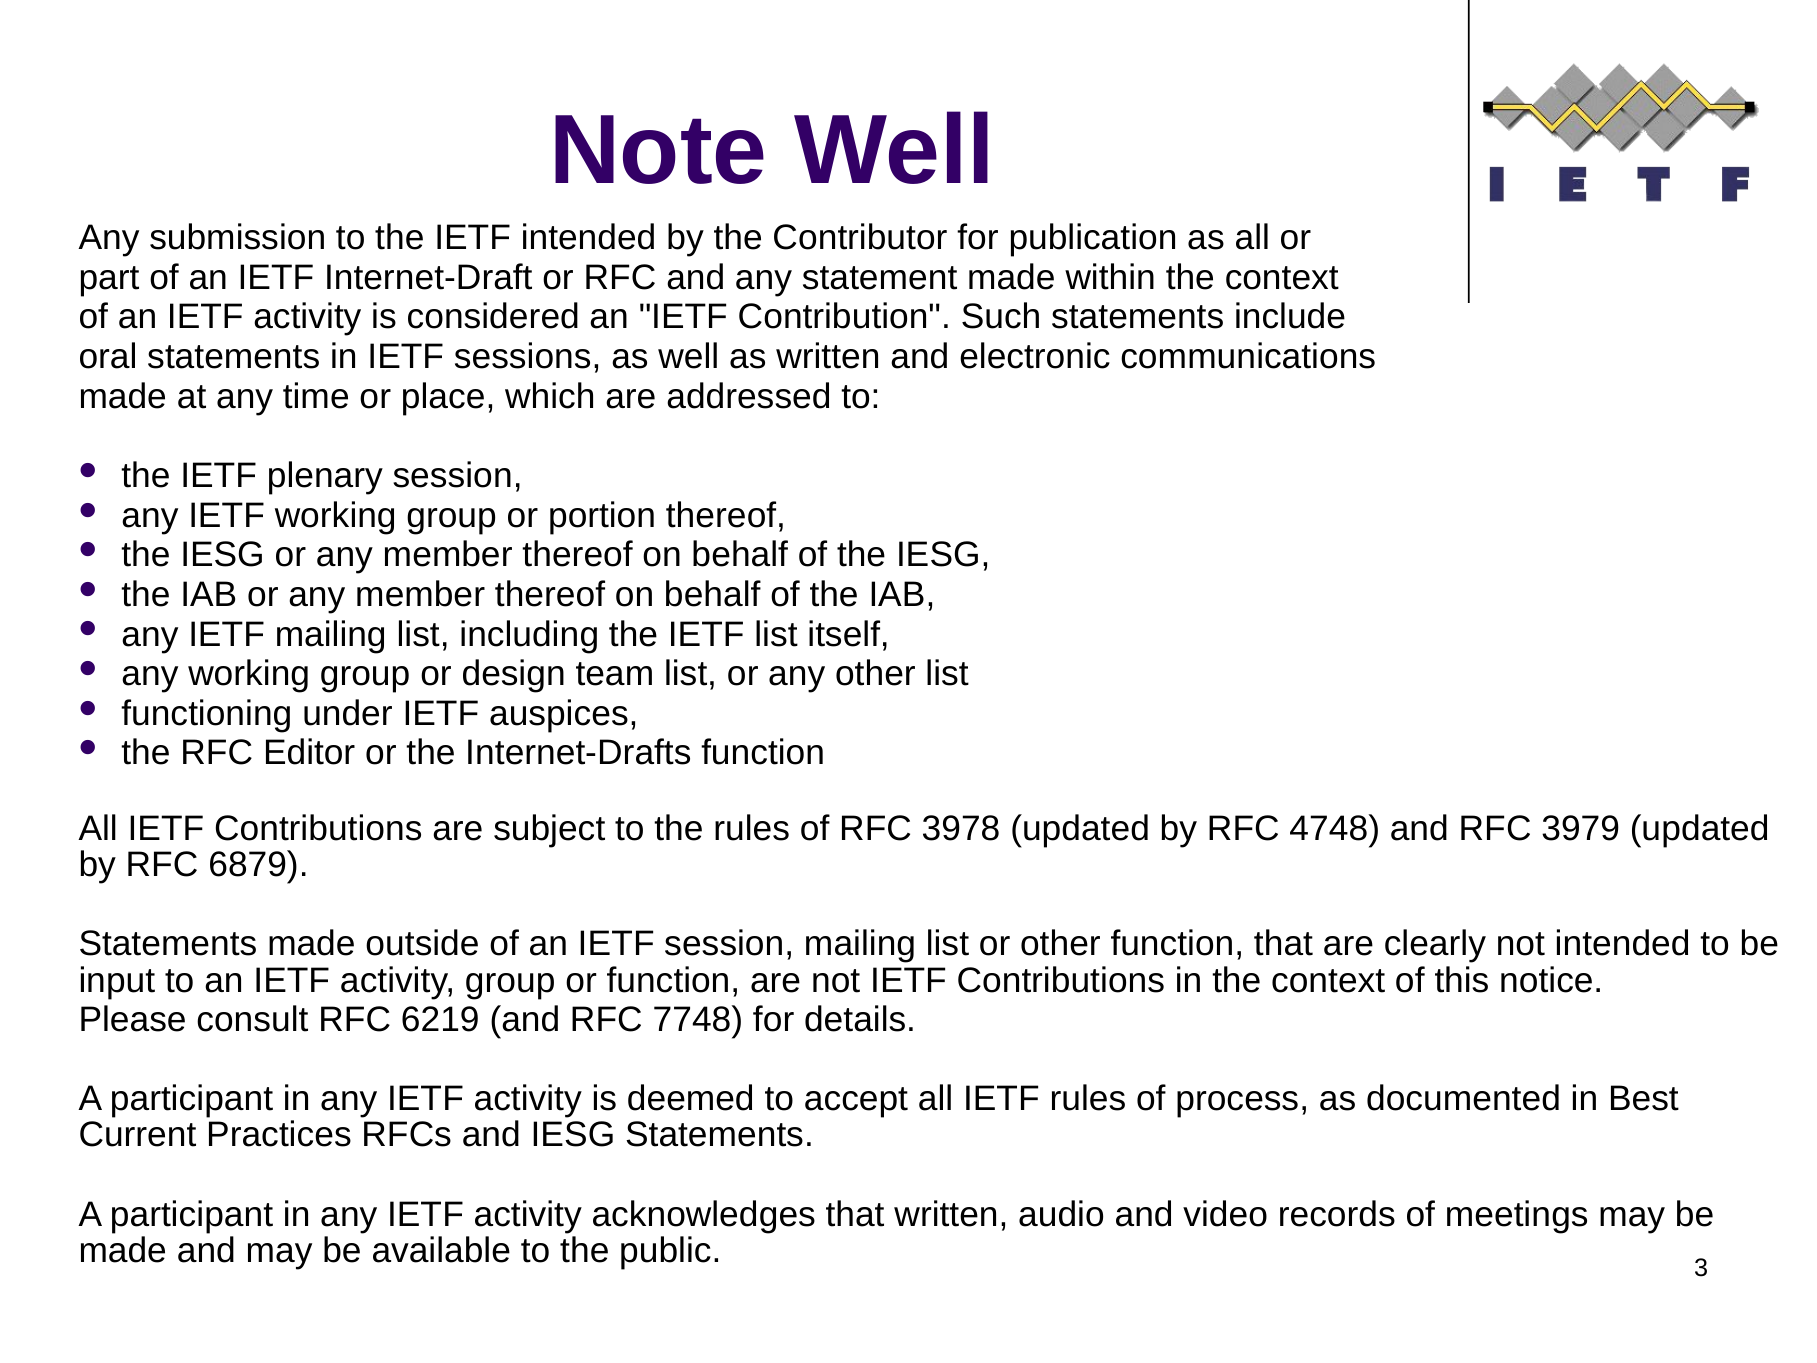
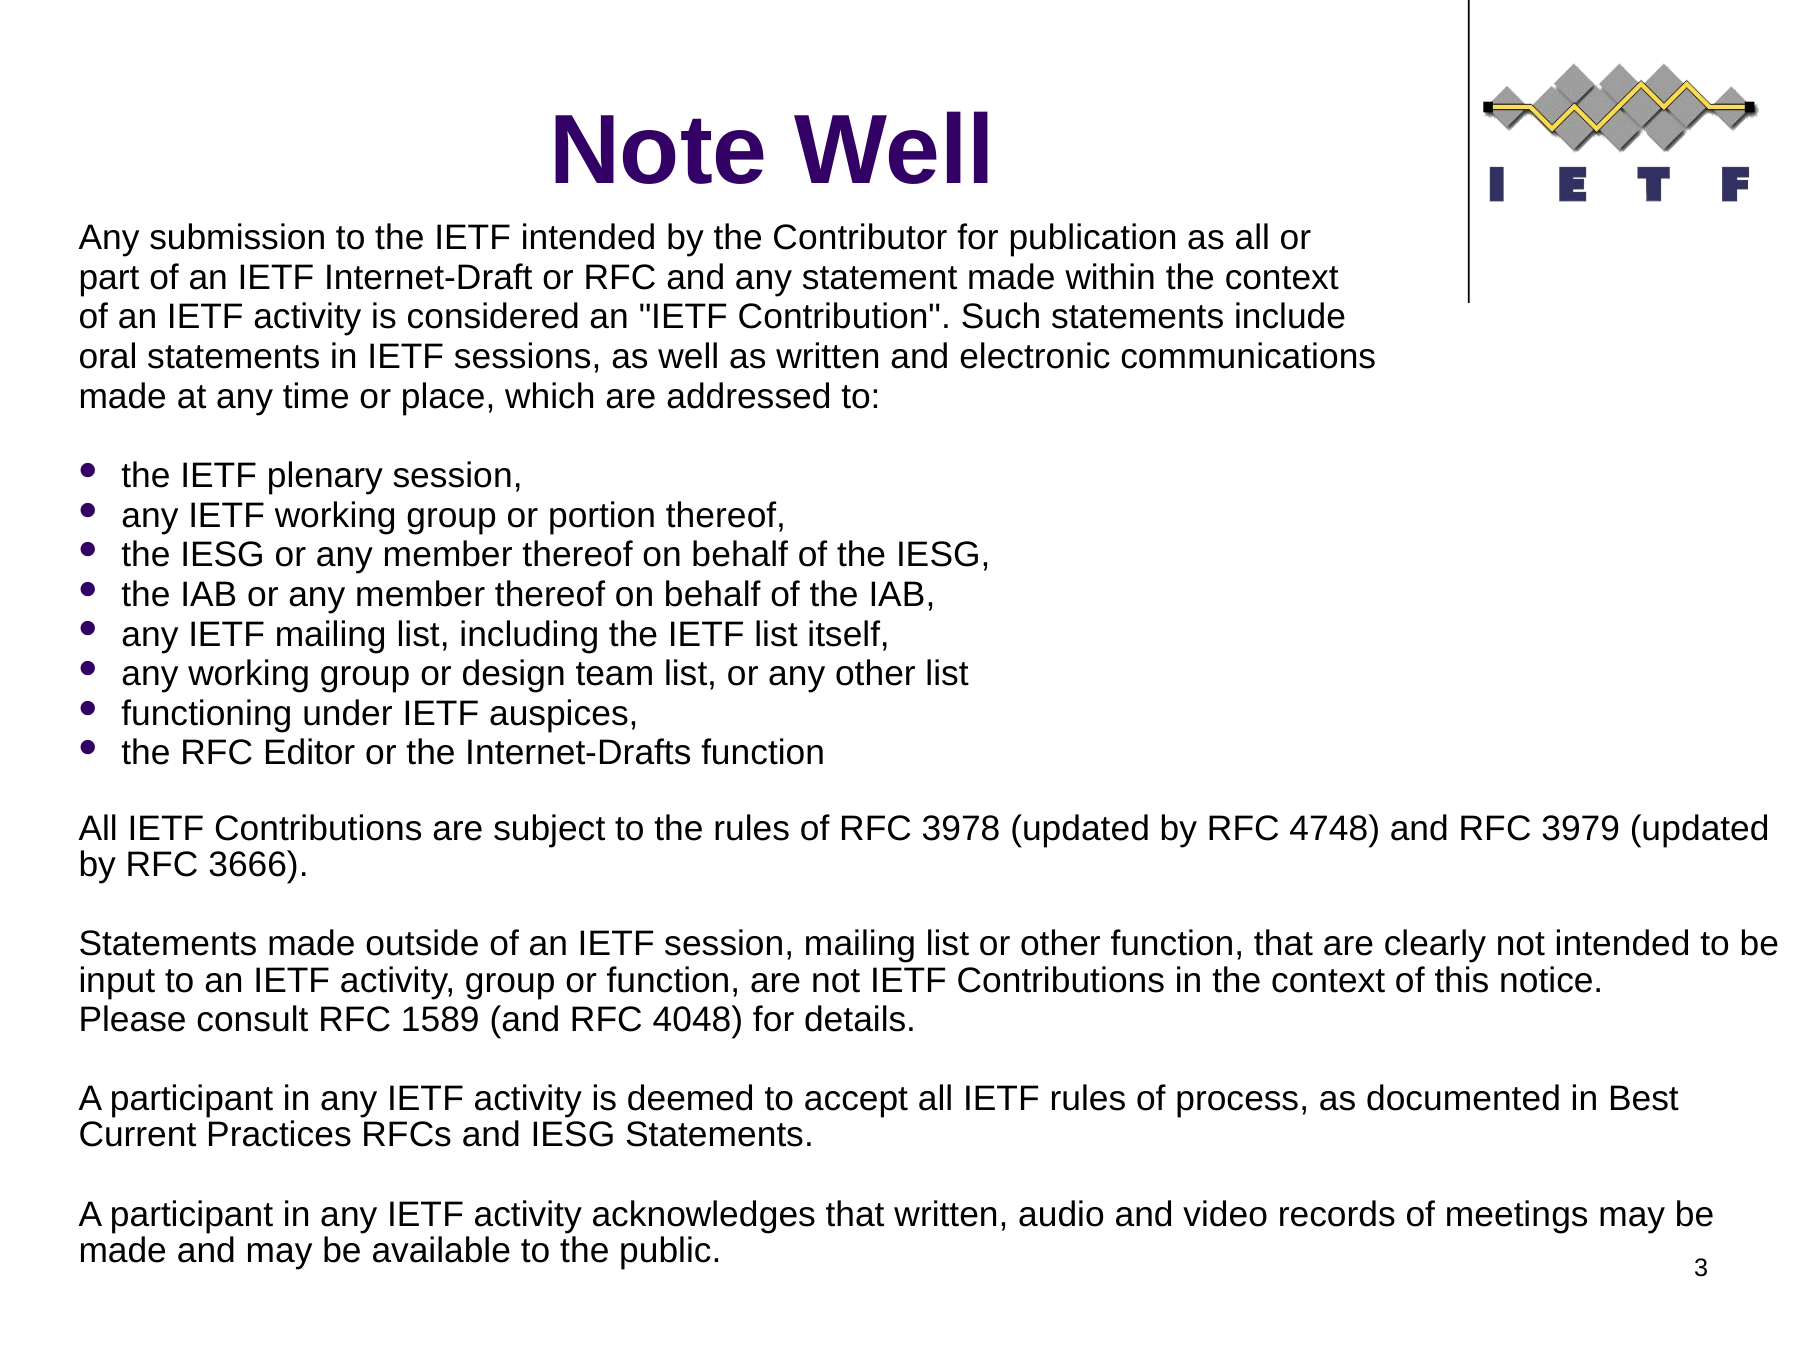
6879: 6879 -> 3666 (258, 865)
6219: 6219 -> 1589 (440, 1020)
7748: 7748 -> 4048 (698, 1020)
